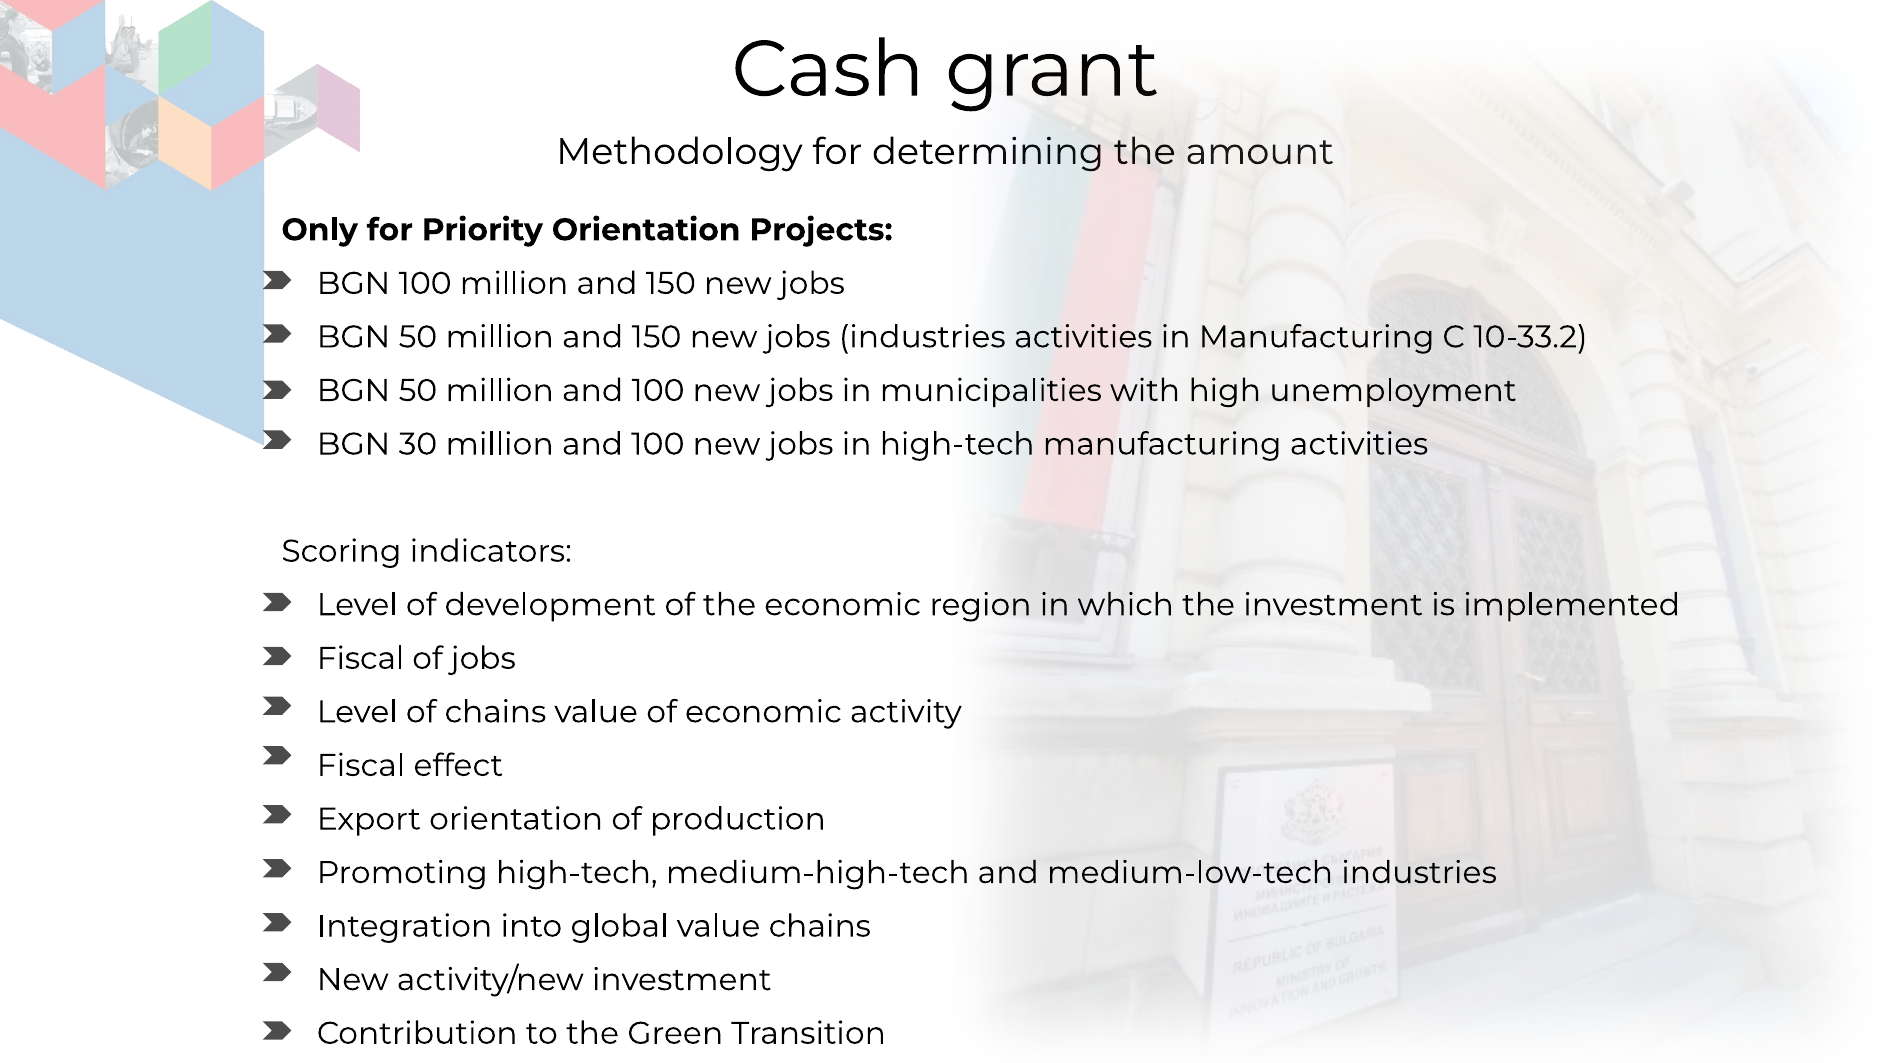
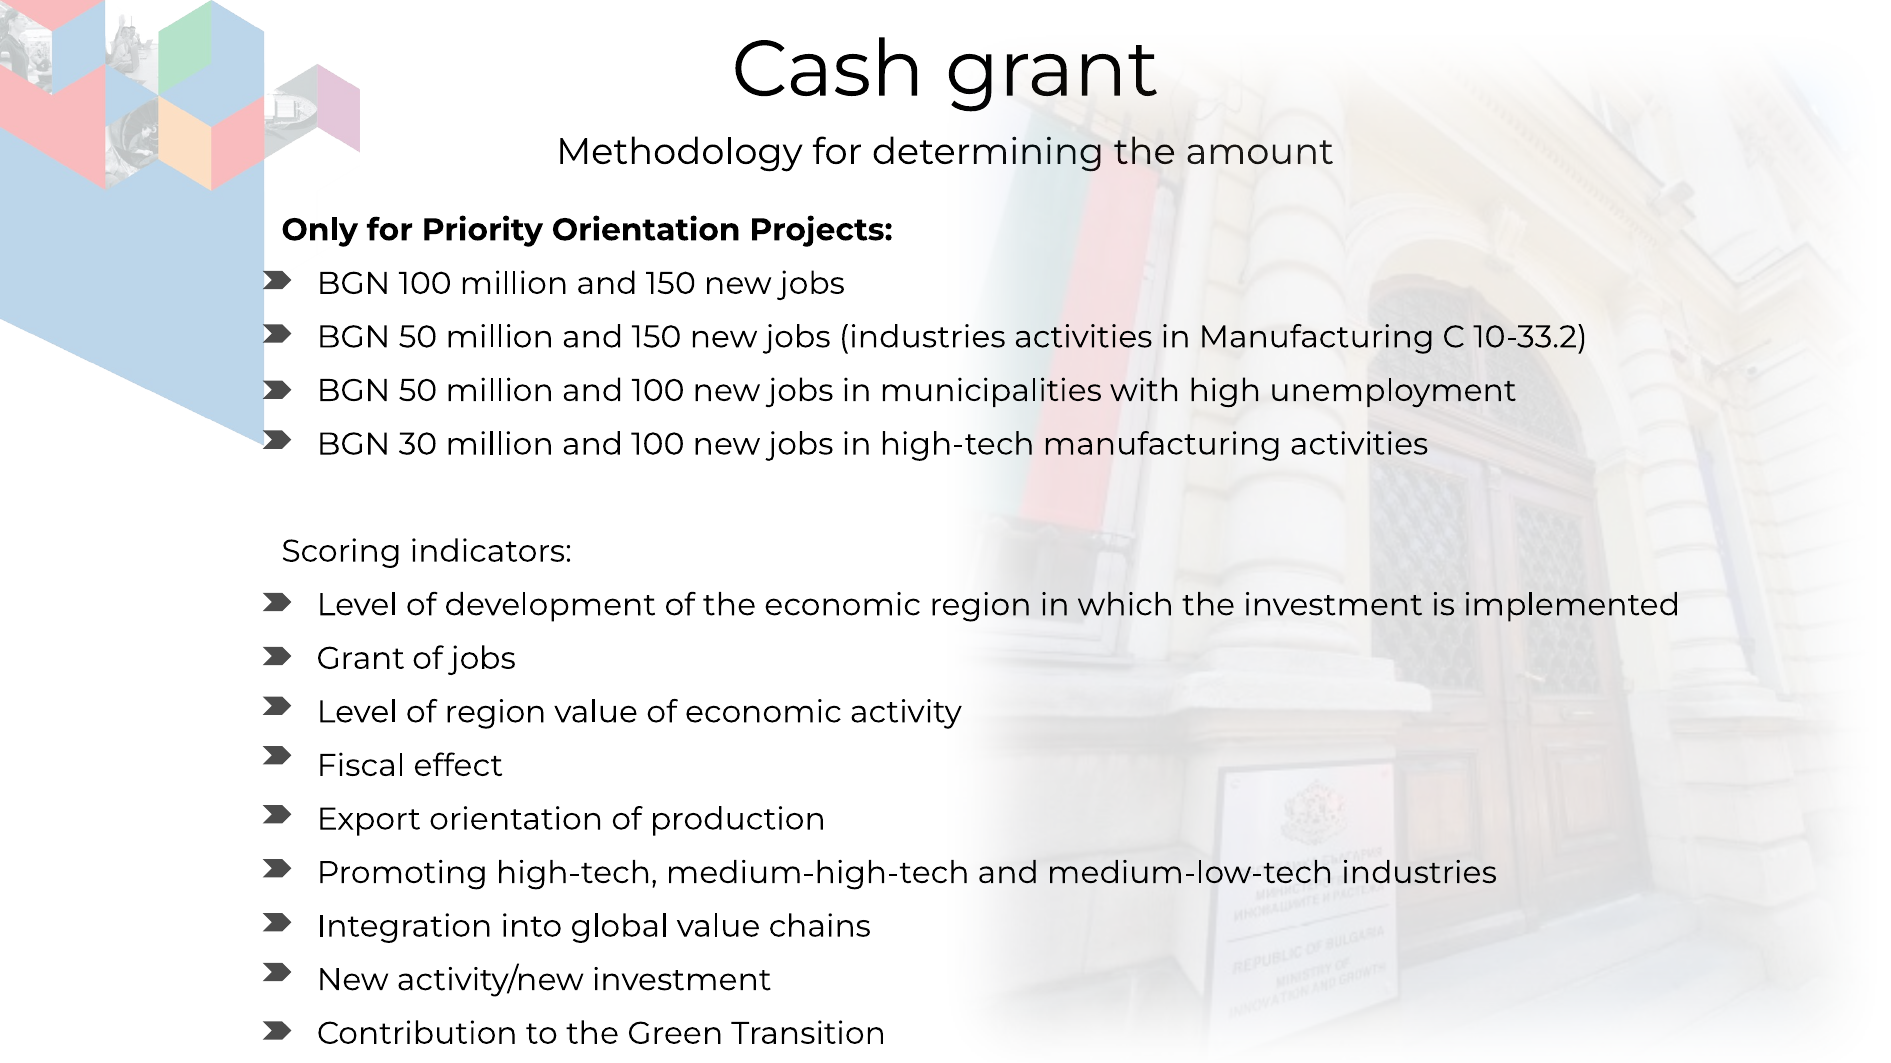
Fiscal: Fiscal -> Grant (361, 659)
of chains: chains -> region (495, 713)
